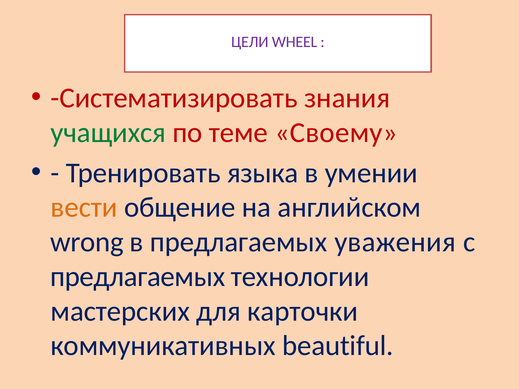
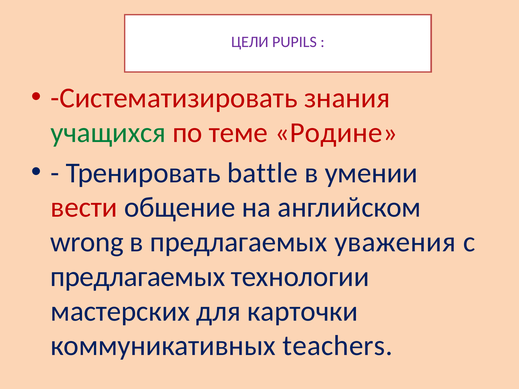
WHEEL: WHEEL -> PUPILS (294, 42)
Своему: Своему -> Родине (336, 133)
языка: языка -> battle (262, 173)
вести colour: orange -> red (84, 208)
beautiful: beautiful -> teachers (338, 346)
